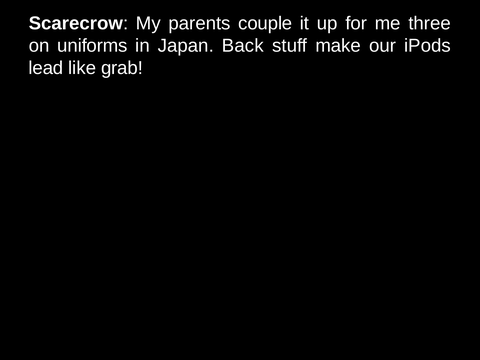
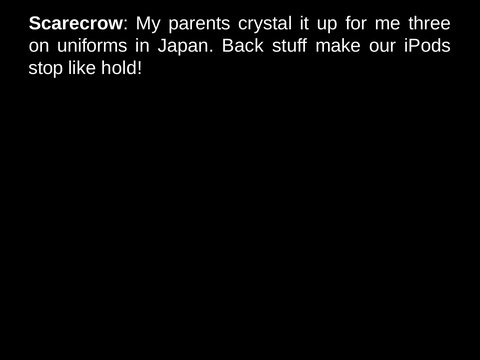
couple: couple -> crystal (265, 23)
lead: lead -> stop (46, 68)
grab: grab -> hold (122, 68)
